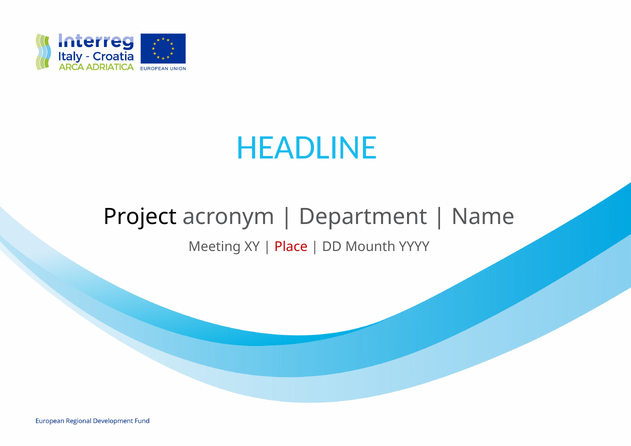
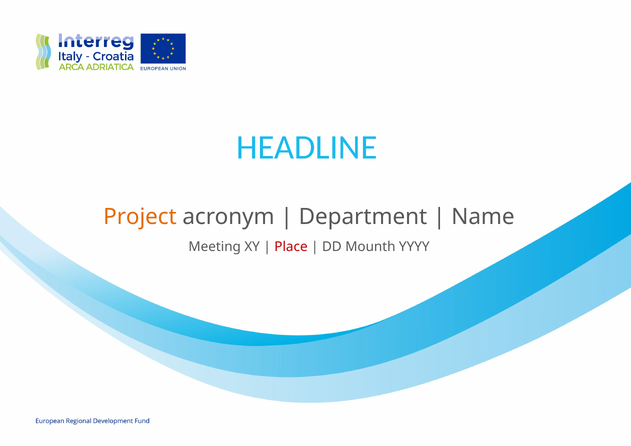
Project colour: black -> orange (140, 217)
